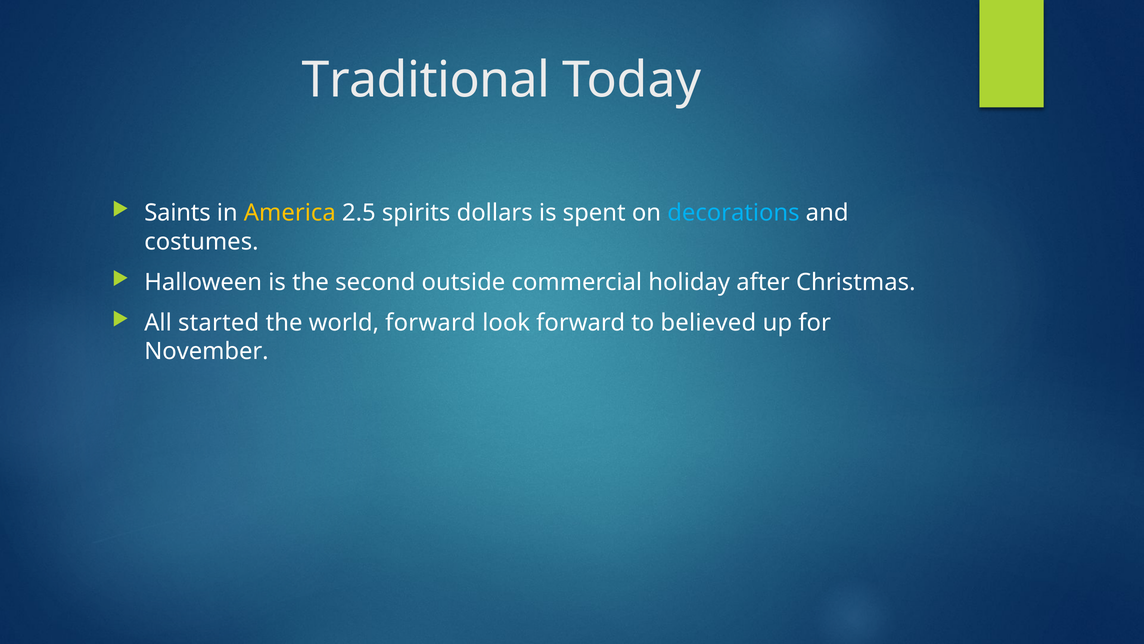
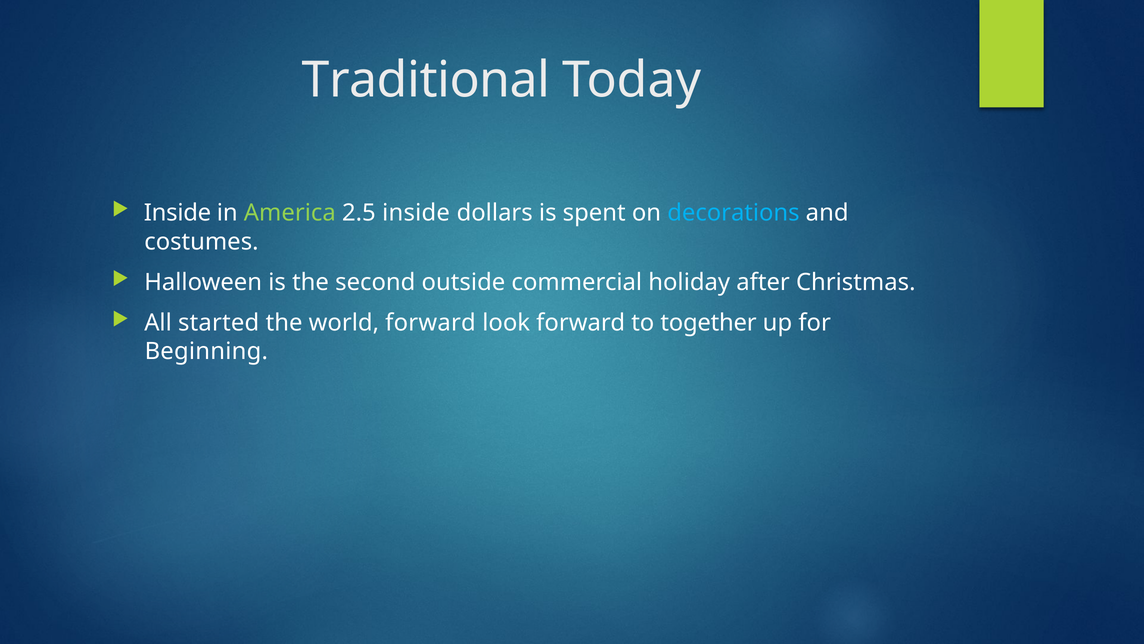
Saints: Saints -> Inside (178, 213)
America colour: yellow -> light green (290, 213)
2.5 spirits: spirits -> inside (416, 213)
believed: believed -> together (709, 323)
November: November -> Beginning (206, 351)
